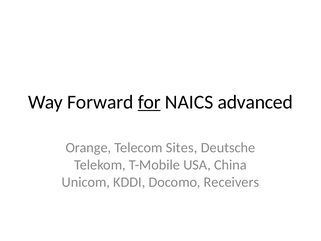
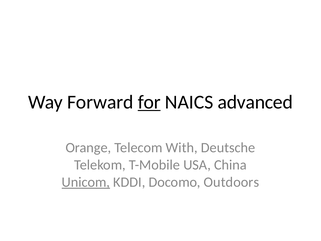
Sites: Sites -> With (182, 148)
Unicom underline: none -> present (86, 182)
Receivers: Receivers -> Outdoors (231, 182)
